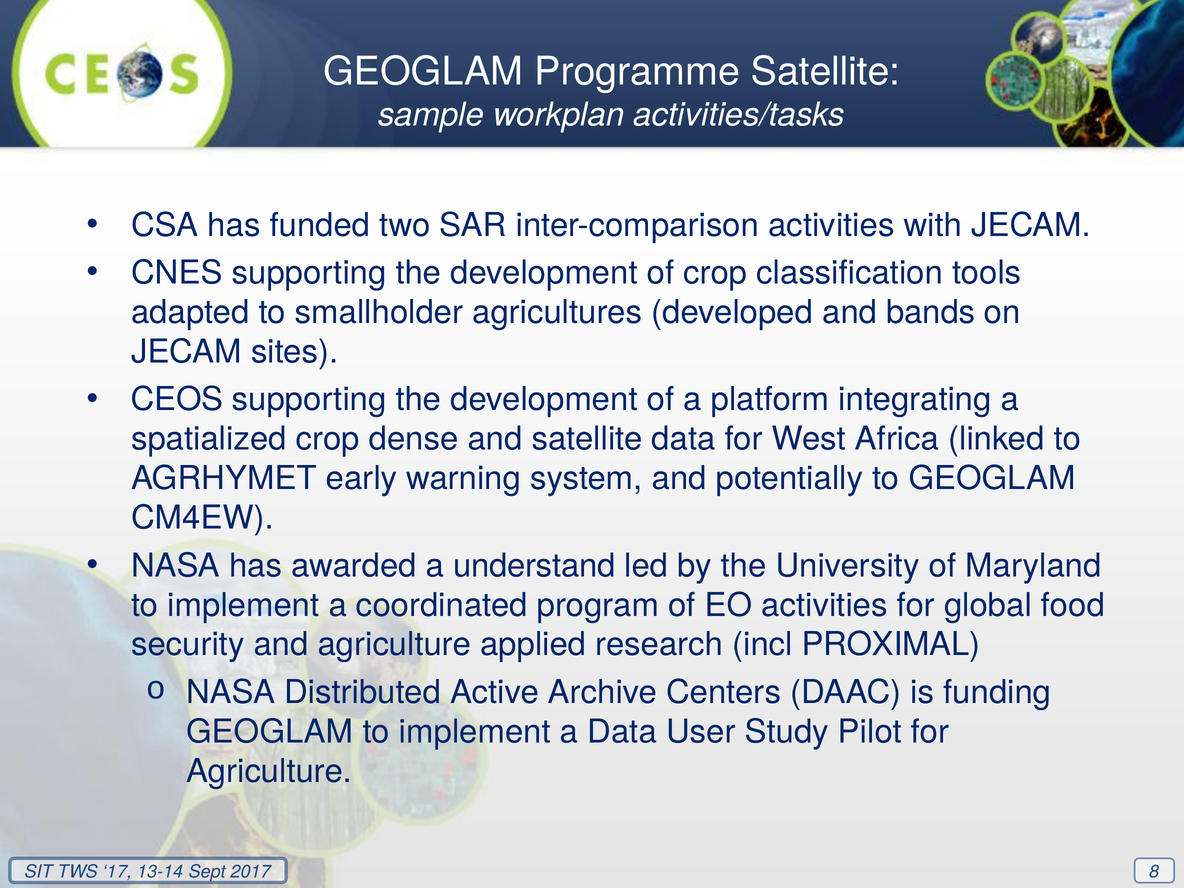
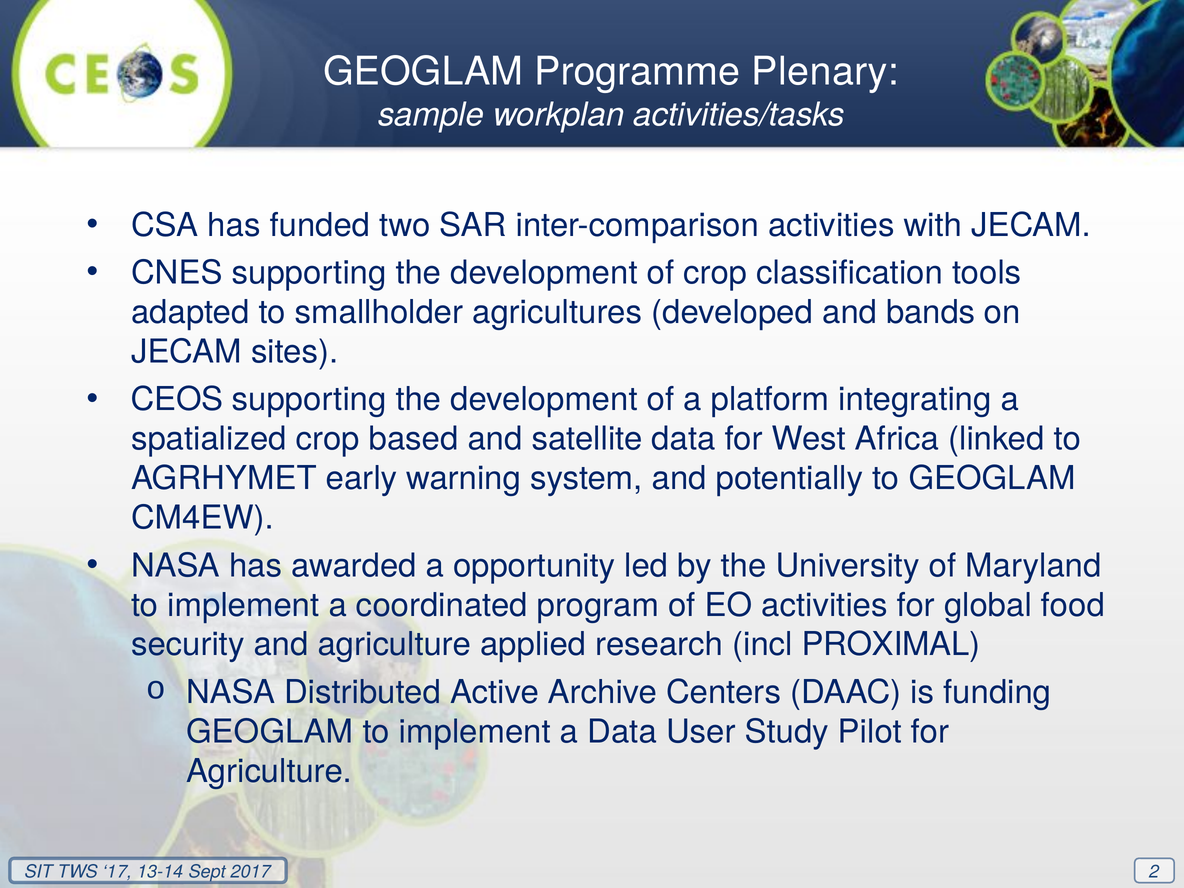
Programme Satellite: Satellite -> Plenary (825, 72)
dense: dense -> based (414, 439)
understand: understand -> opportunity (534, 566)
8: 8 -> 2 (1154, 872)
